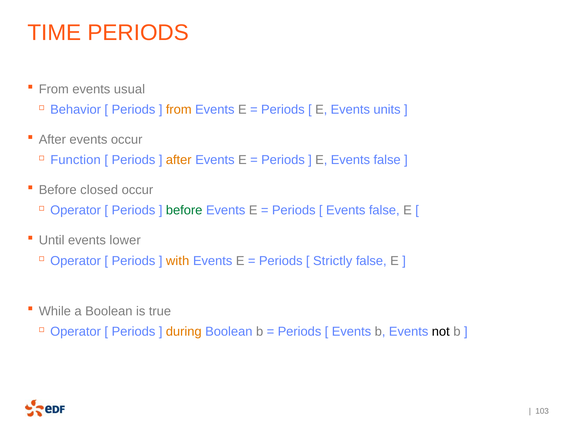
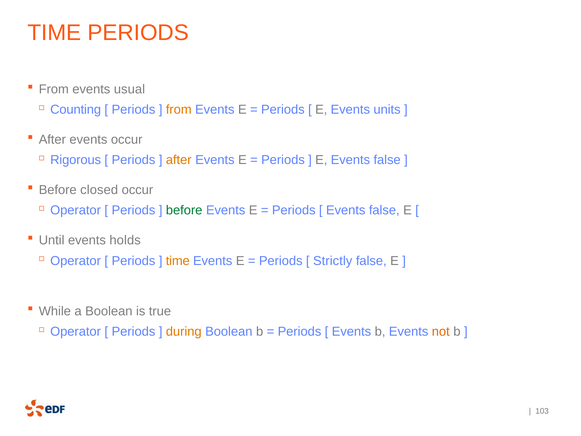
Behavior: Behavior -> Counting (76, 110)
Function: Function -> Rigorous (76, 160)
lower: lower -> holds (125, 240)
with: with -> time (178, 261)
not colour: black -> orange (441, 331)
